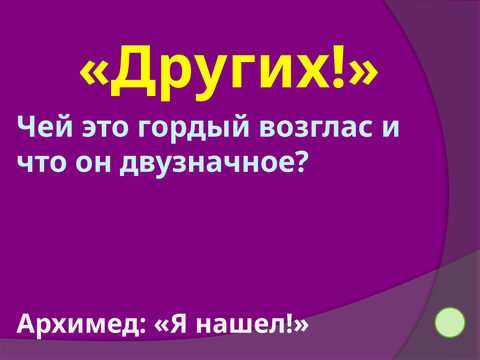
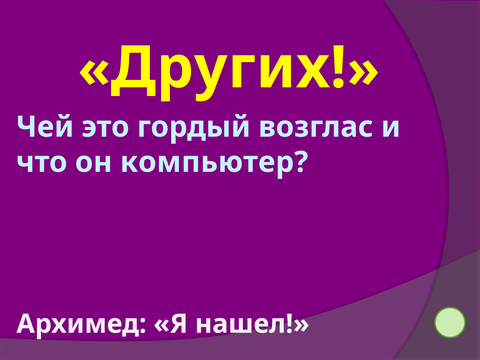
двузначное: двузначное -> компьютер (214, 162)
